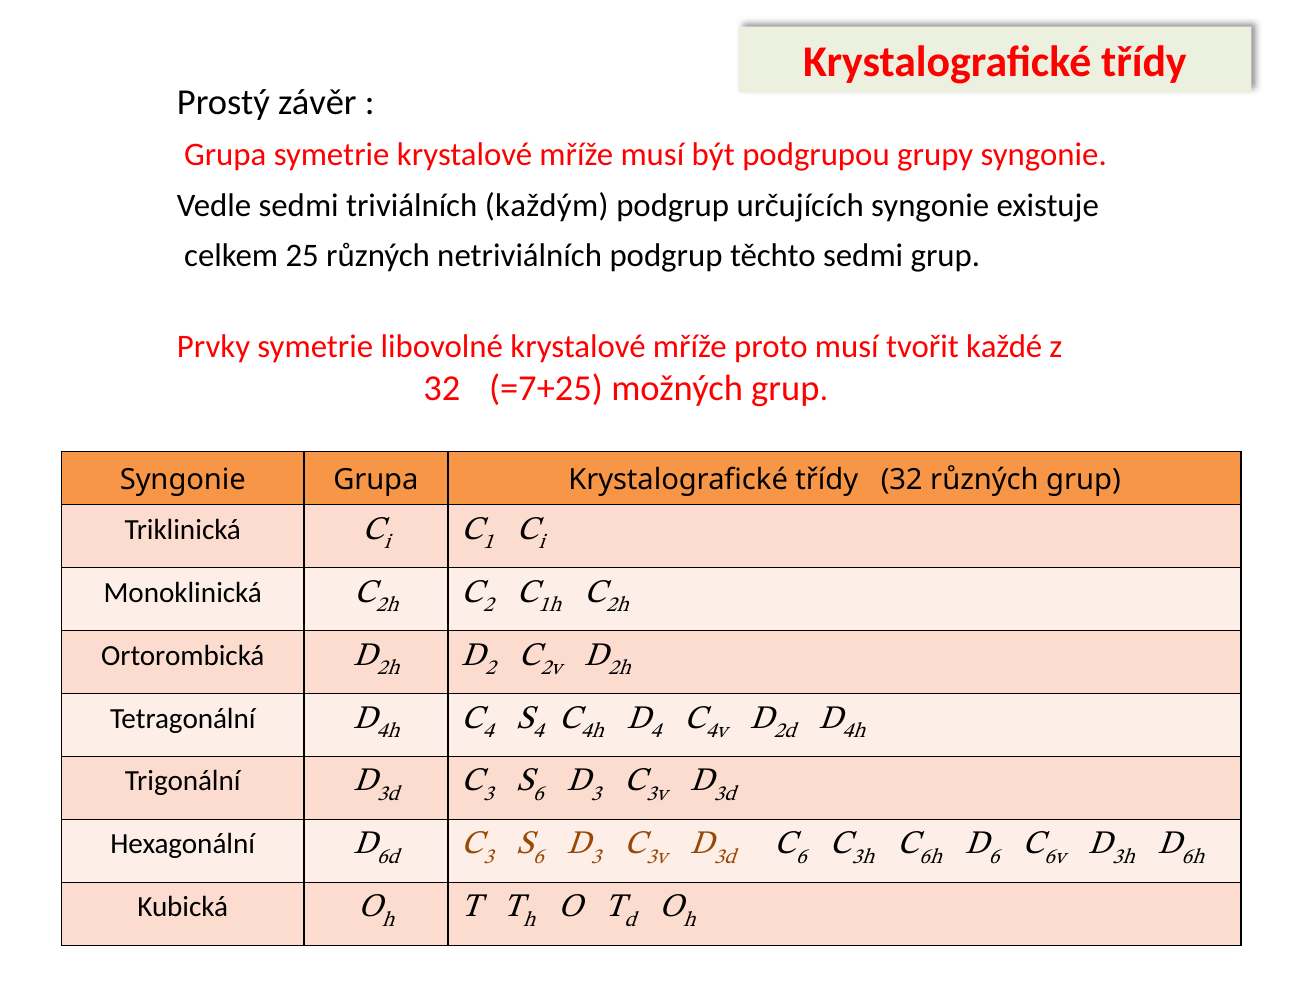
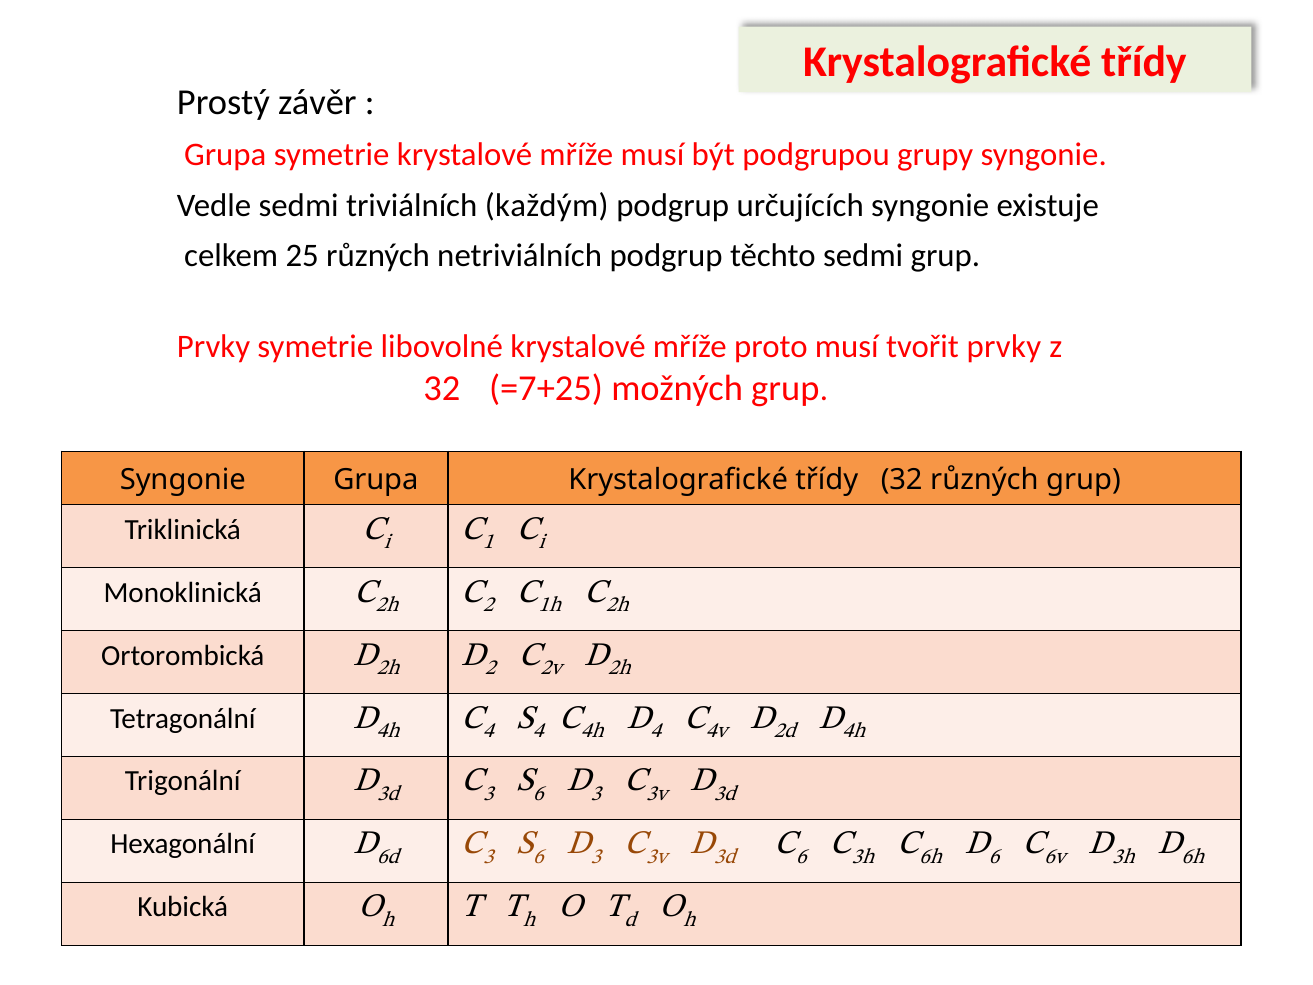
tvořit každé: každé -> prvky (1004, 346)
